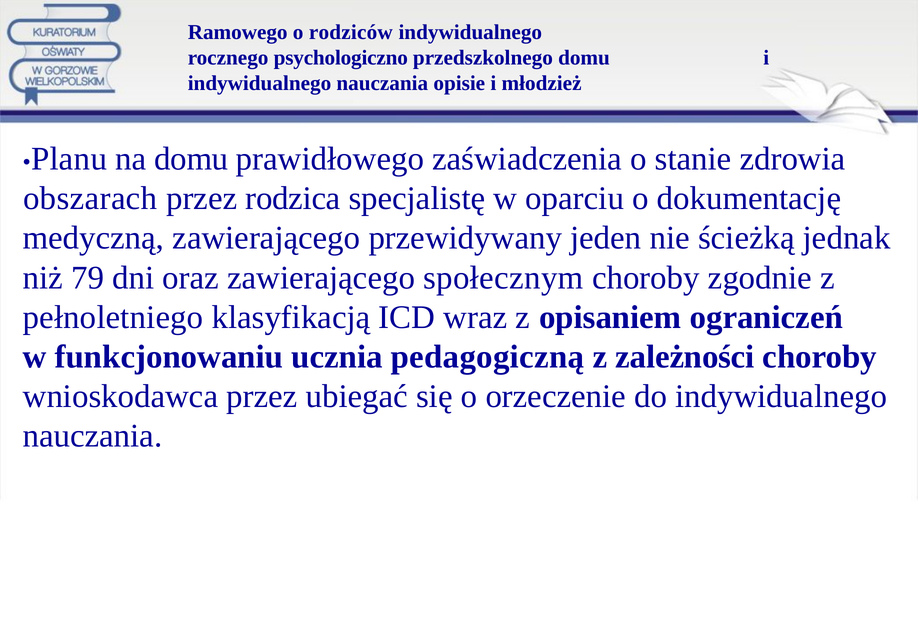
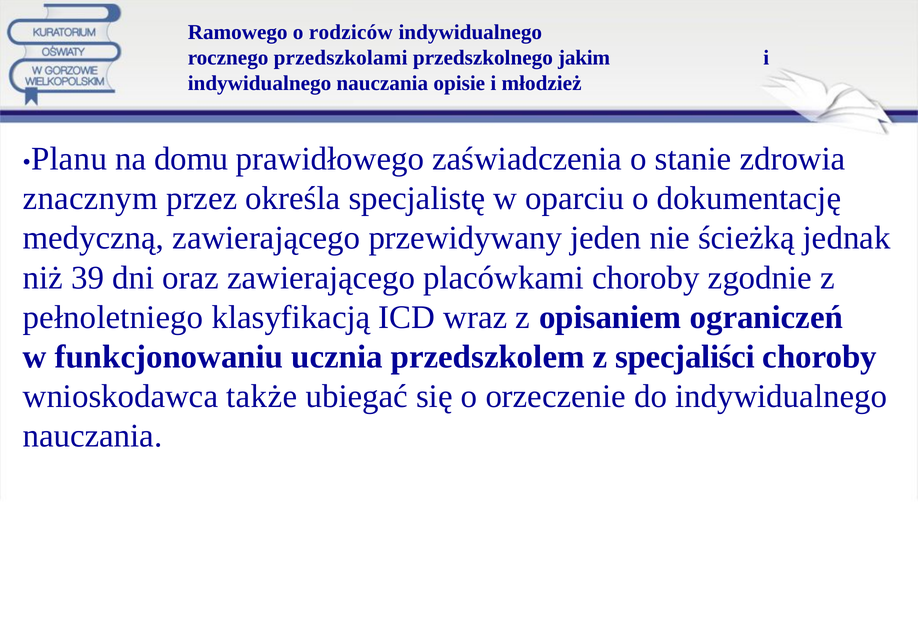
psychologiczno: psychologiczno -> przedszkolami (341, 58)
przedszkolnego domu: domu -> jakim (584, 58)
obszarach: obszarach -> znacznym (90, 198)
rodzica: rodzica -> określa (293, 198)
79: 79 -> 39 (88, 277)
społecznym: społecznym -> placówkami (503, 277)
pedagogiczną: pedagogiczną -> przedszkolem (488, 357)
zależności: zależności -> specjaliści (685, 357)
wnioskodawca przez: przez -> także (262, 396)
